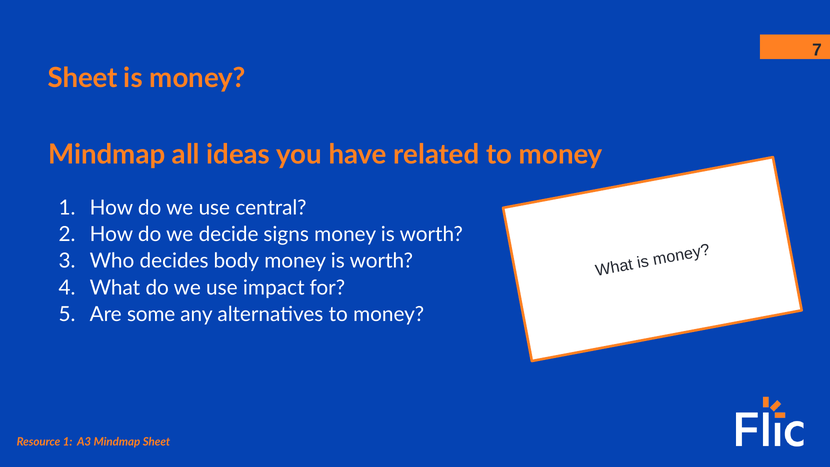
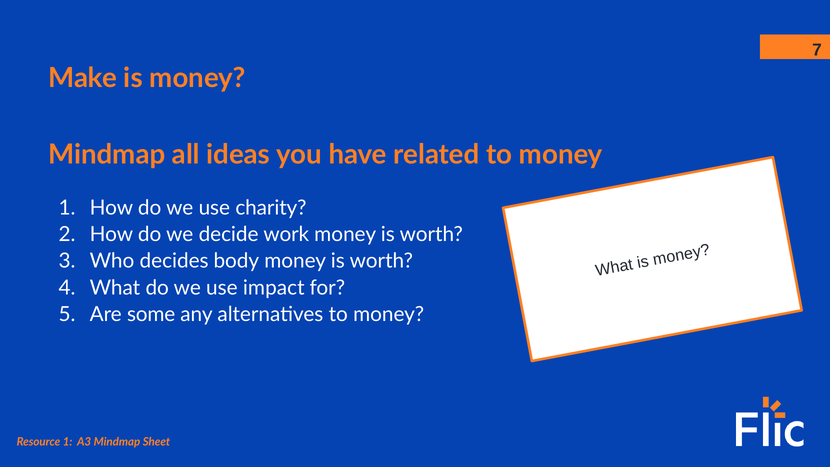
Sheet: Sheet -> Make (83, 78)
central: central -> charity (271, 208)
signs: signs -> work (286, 234)
